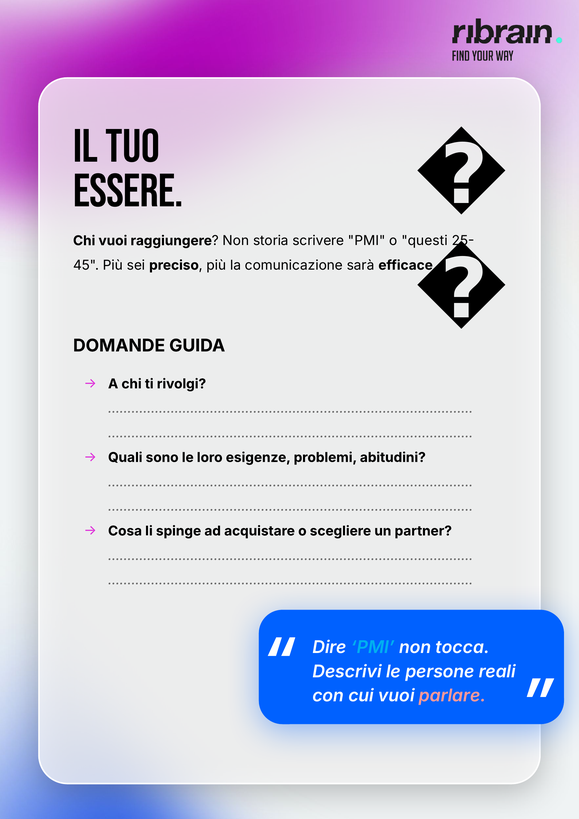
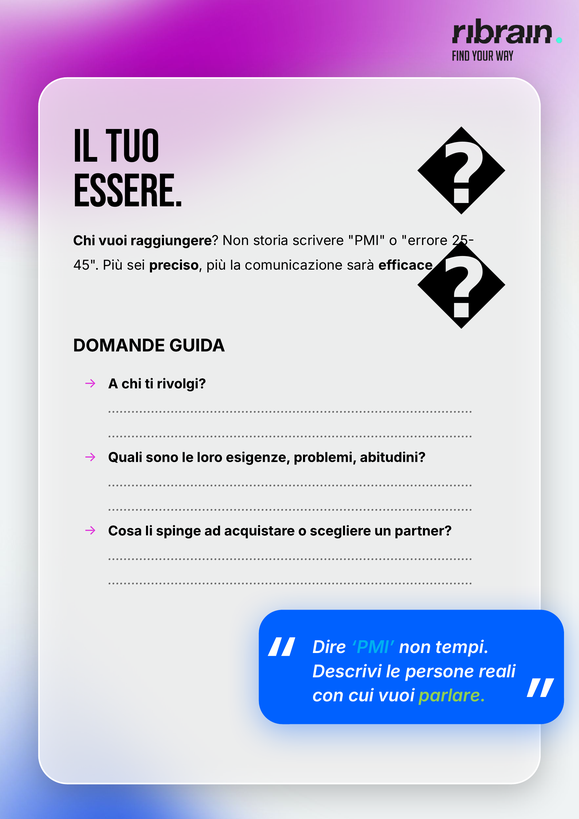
questi: questi -> errore (425, 241)
tocca: tocca -> tempi (463, 647)
parlare colour: pink -> light green (452, 696)
